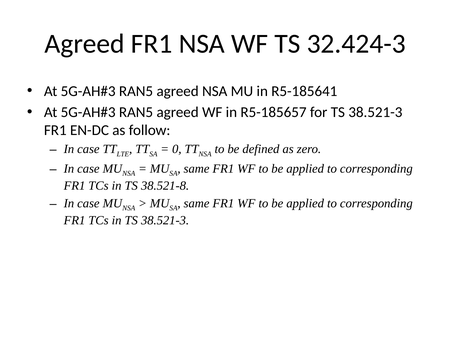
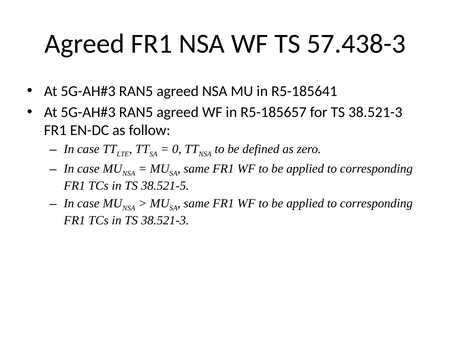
32.424-3: 32.424-3 -> 57.438-3 (356, 44)
38.521-8: 38.521-8 -> 38.521-5 (165, 186)
